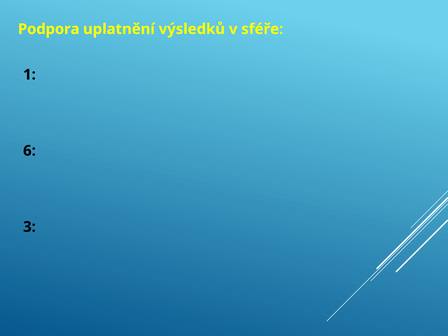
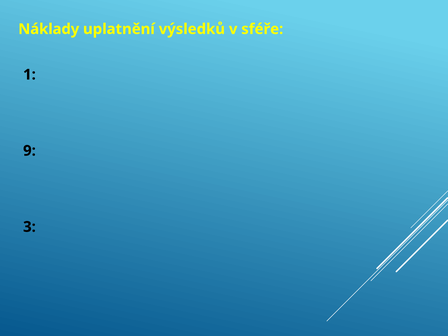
Podpora: Podpora -> Náklady (49, 29)
6: 6 -> 9 (29, 151)
